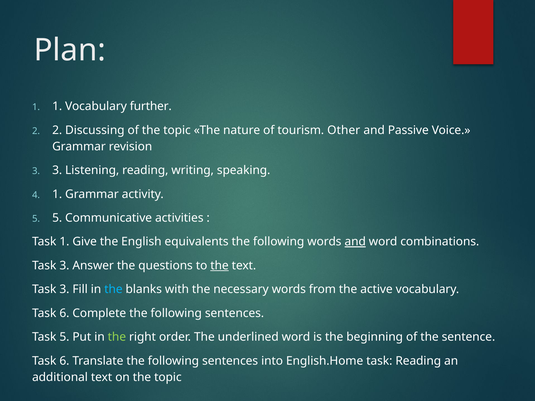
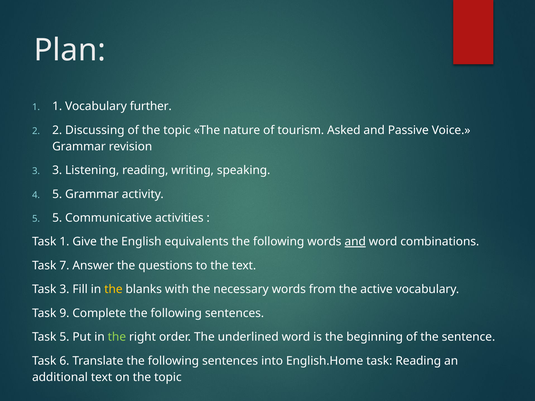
Other: Other -> Asked (344, 130)
4 1: 1 -> 5 (57, 194)
3: 3 -> 7 (64, 266)
the underline: present -> none (220, 266)
the colour: light blue -> yellow (113, 290)
6: 6 -> 9 (64, 313)
